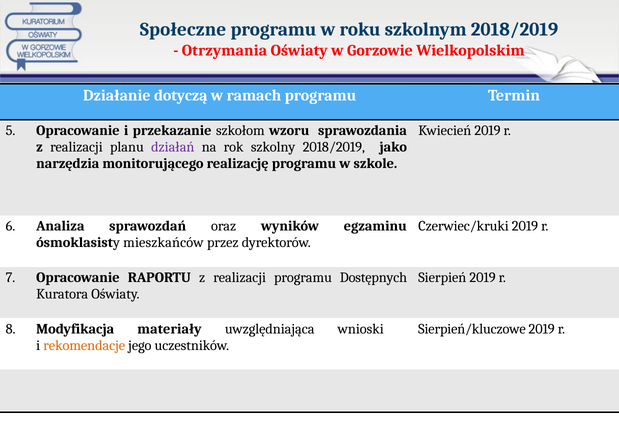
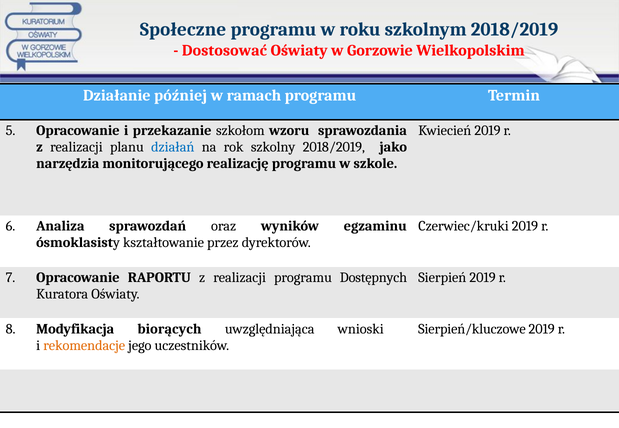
Otrzymania: Otrzymania -> Dostosować (224, 50)
dotyczą: dotyczą -> później (181, 96)
działań colour: purple -> blue (173, 147)
mieszkańców: mieszkańców -> kształtowanie (164, 243)
materiały: materiały -> biorących (169, 330)
